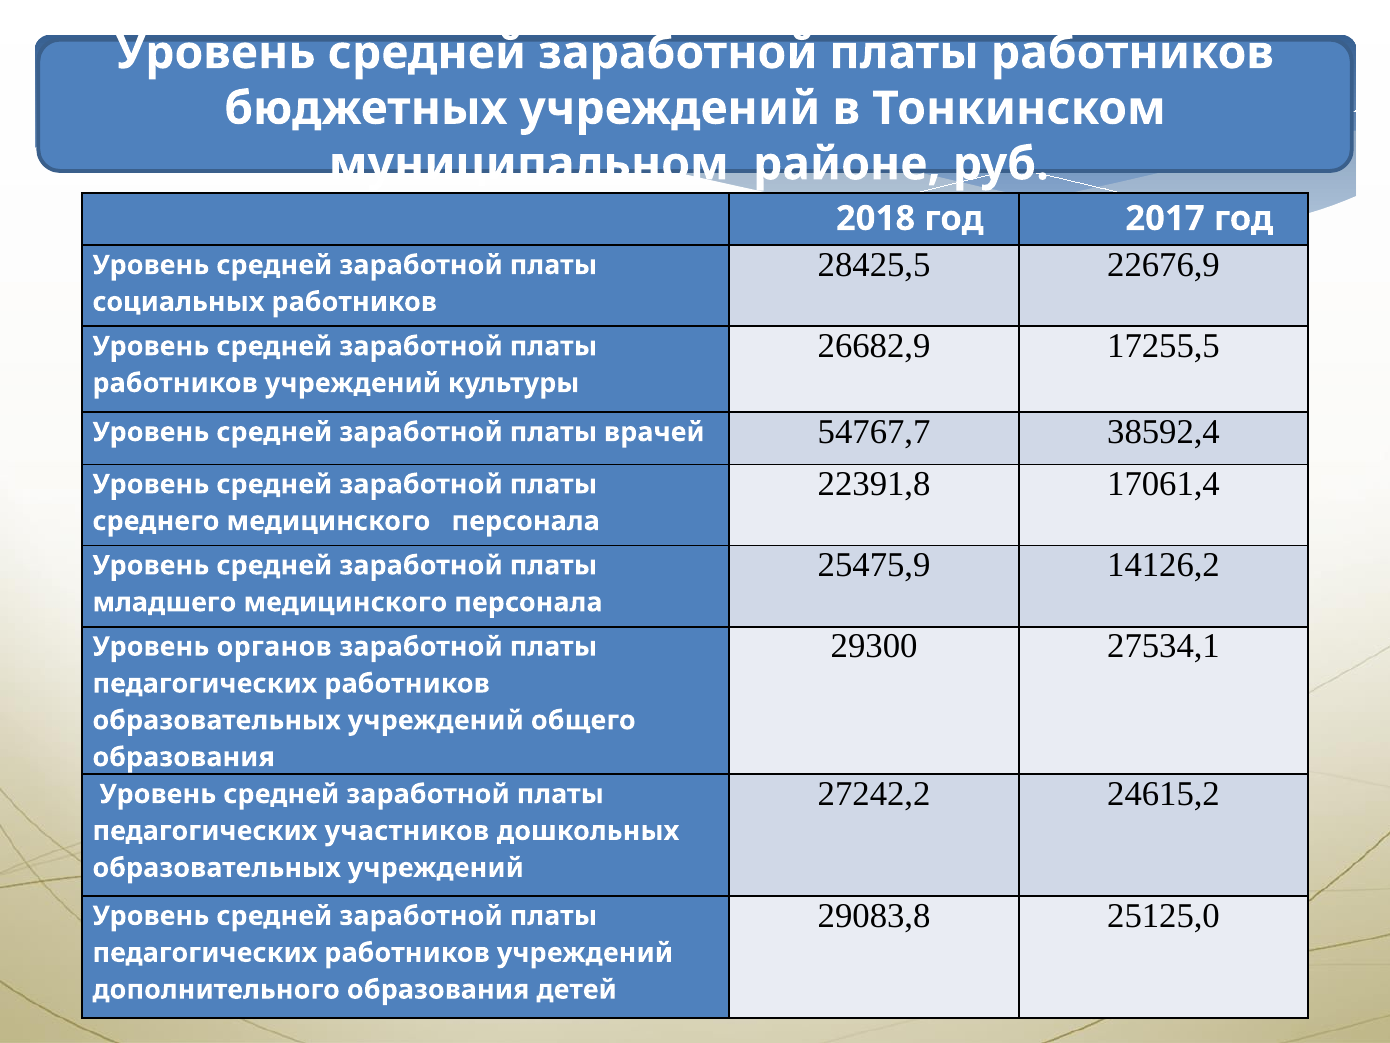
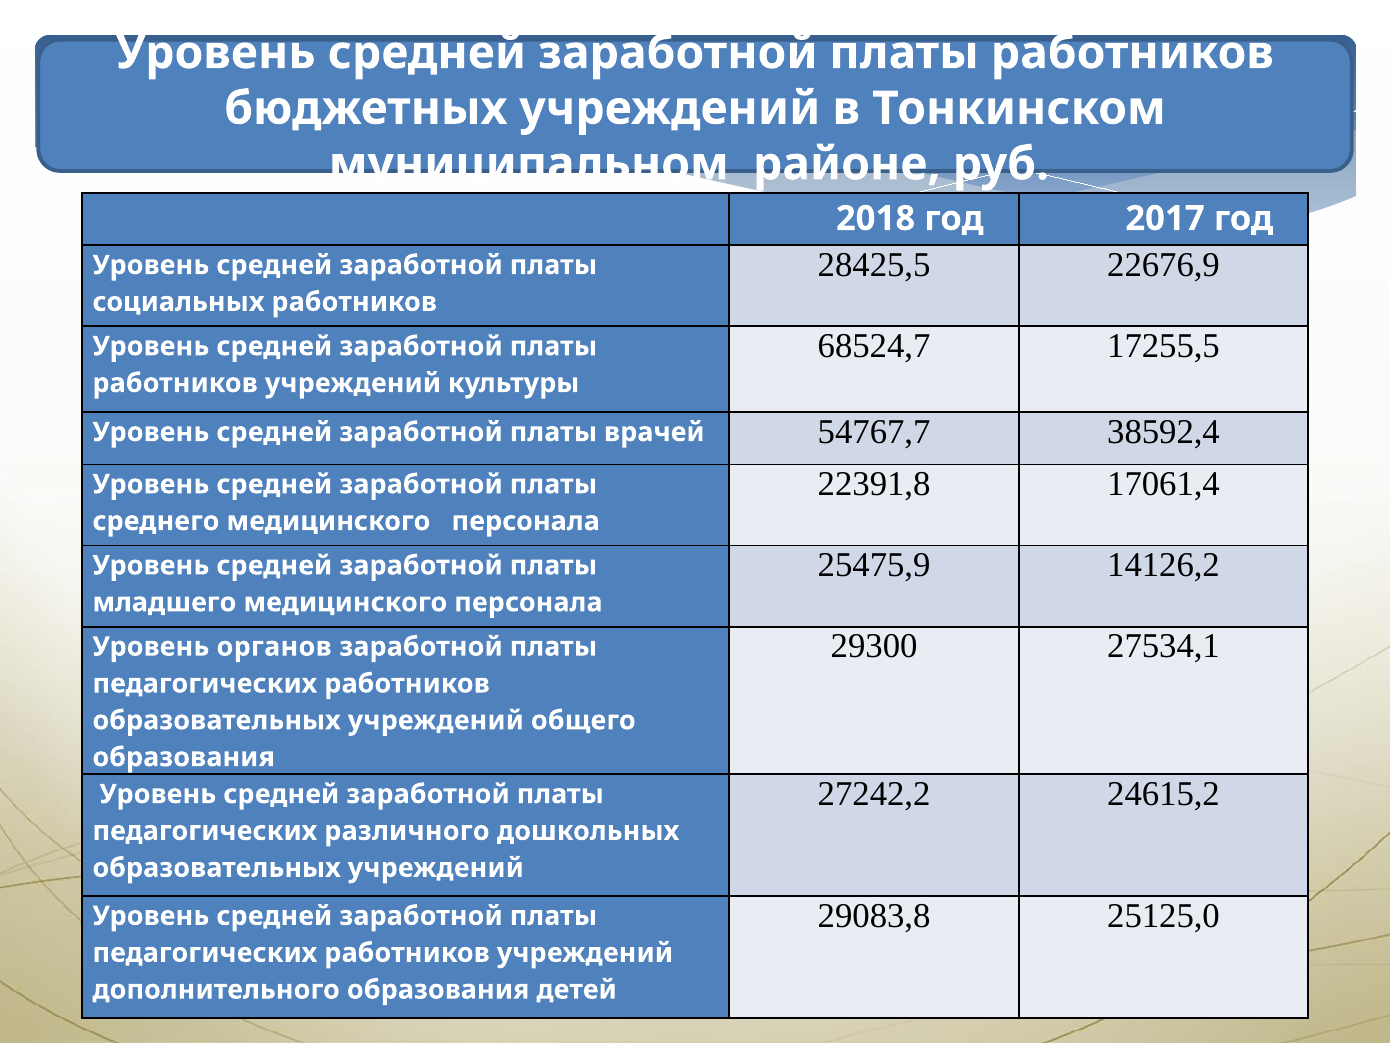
26682,9: 26682,9 -> 68524,7 (874, 346)
участников: участников -> различного (407, 831)
